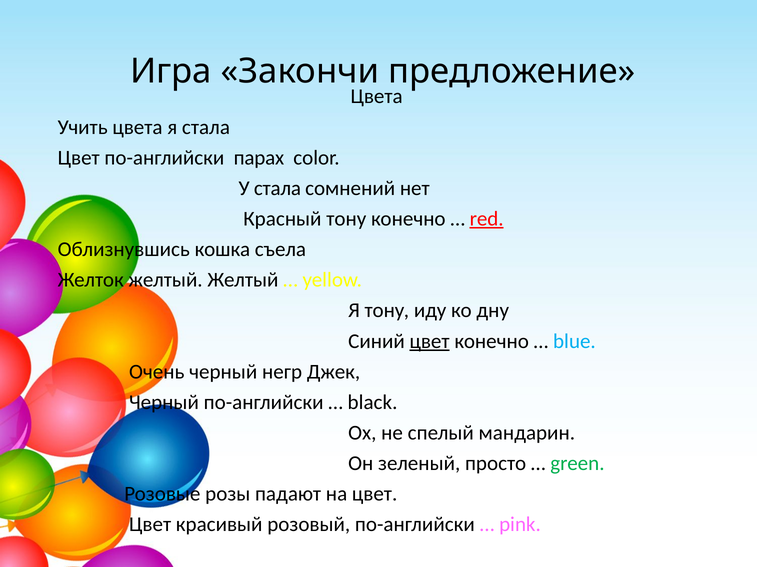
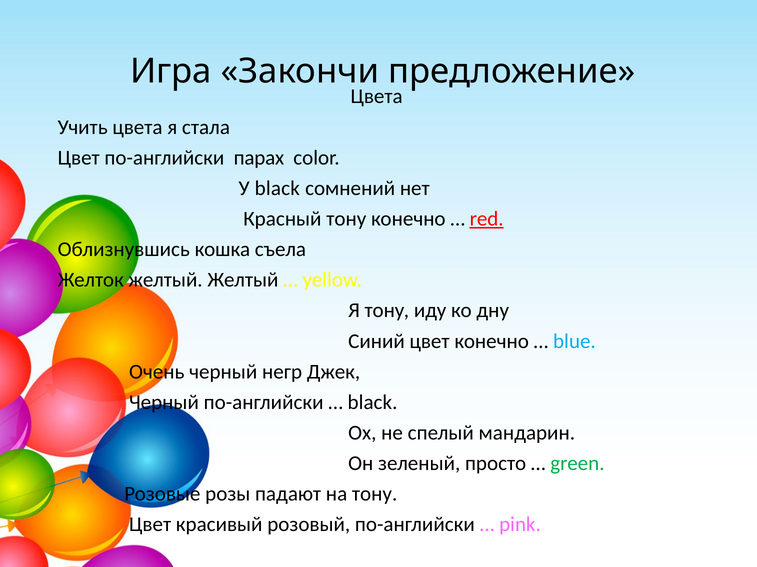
У стала: стала -> black (277, 189)
цвет underline: present -> none (430, 342)
на цвет: цвет -> тону (375, 495)
